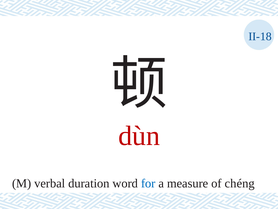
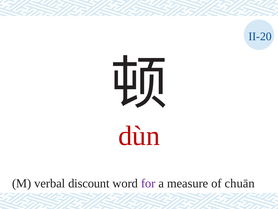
II-18: II-18 -> II-20 (260, 36)
duration: duration -> discount (89, 183)
for colour: blue -> purple (148, 183)
chéng: chéng -> chuān (240, 183)
